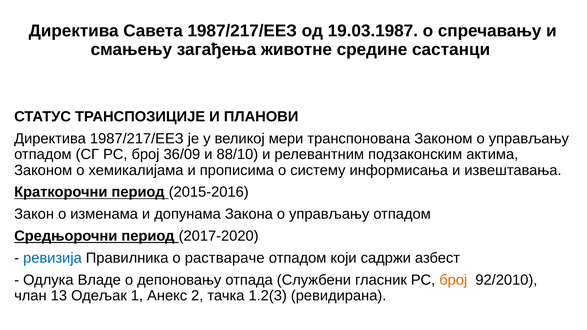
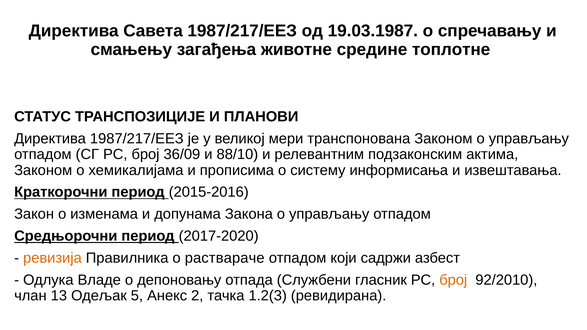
састанци: састанци -> топлотне (451, 49)
ревизија colour: blue -> orange (52, 258)
1: 1 -> 5 (137, 296)
